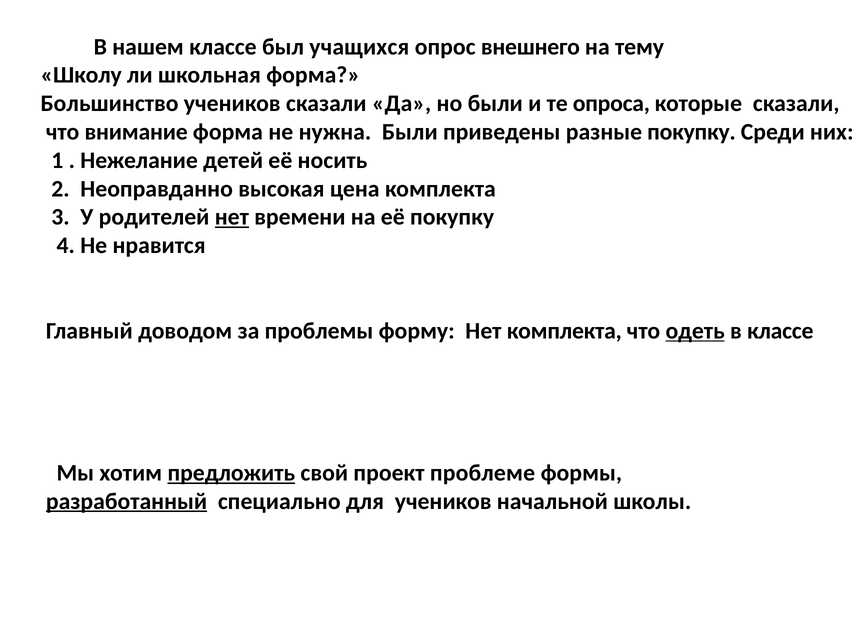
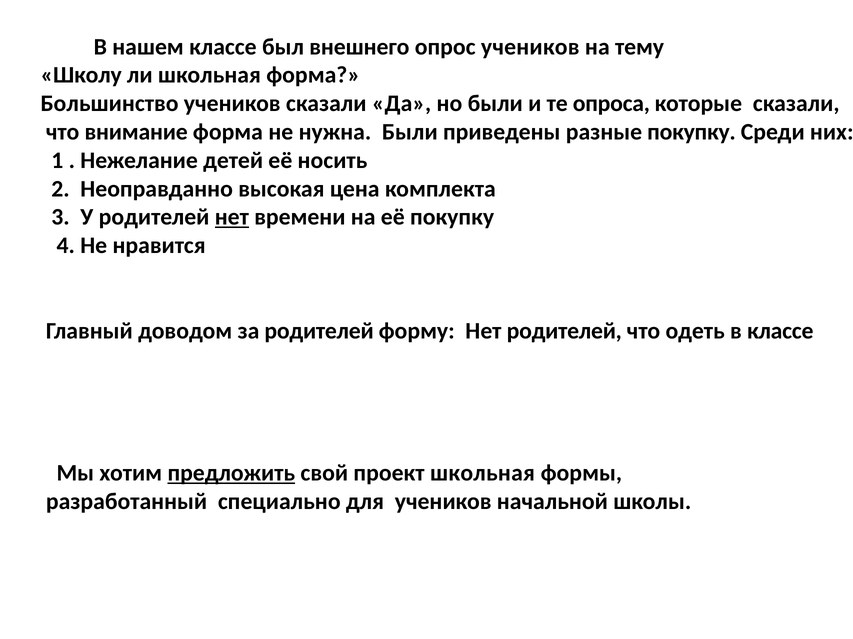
учащихся: учащихся -> внешнего (359, 47)
опрос внешнего: внешнего -> учеников (530, 47)
за проблемы: проблемы -> родителей (319, 331)
Нет комплекта: комплекта -> родителей (564, 331)
одеть underline: present -> none (695, 331)
проект проблеме: проблеме -> школьная (482, 473)
разработанный underline: present -> none (127, 502)
